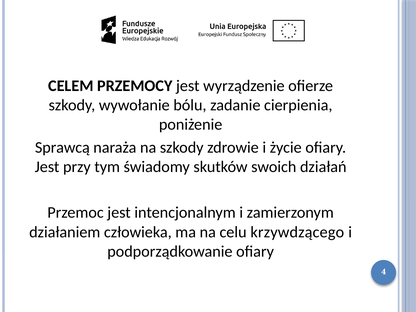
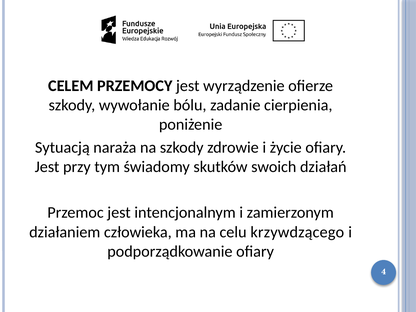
Sprawcą: Sprawcą -> Sytuacją (62, 147)
